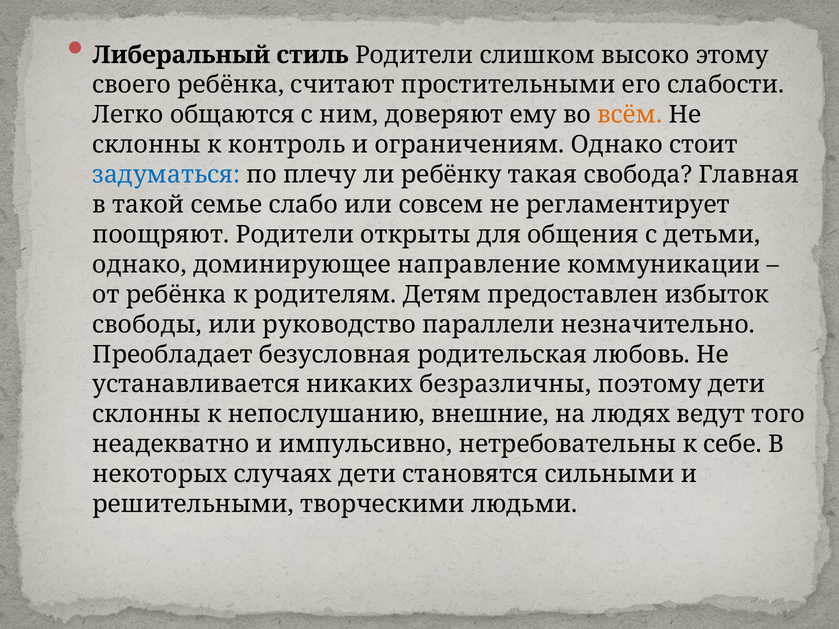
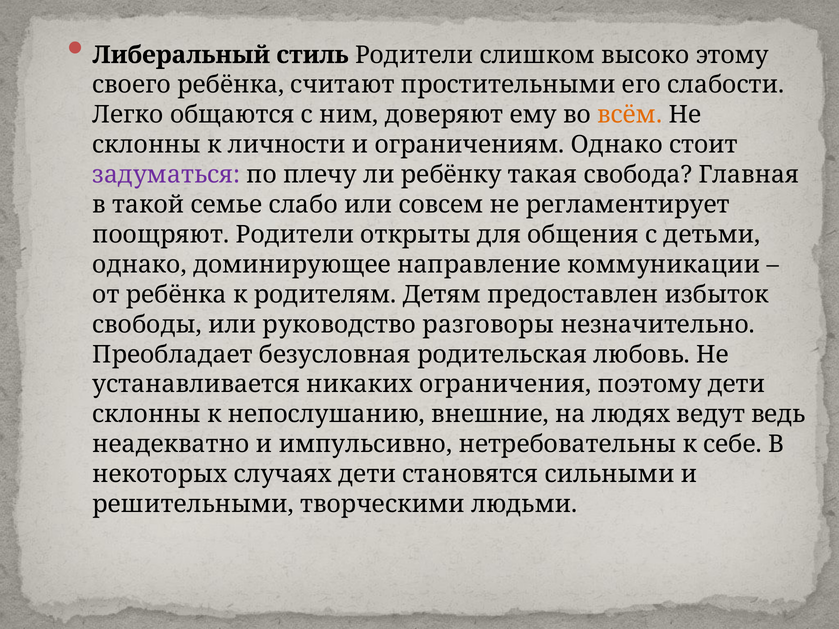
контроль: контроль -> личности (287, 145)
задуматься colour: blue -> purple (166, 175)
параллели: параллели -> разговоры (488, 325)
безразличны: безразличны -> ограничения (505, 385)
того: того -> ведь (778, 414)
